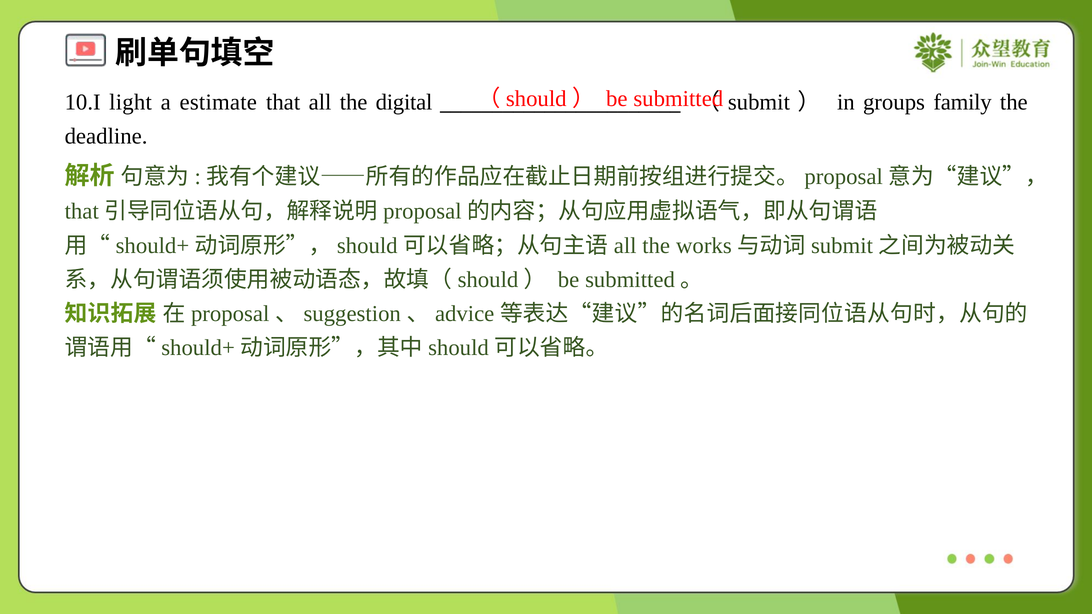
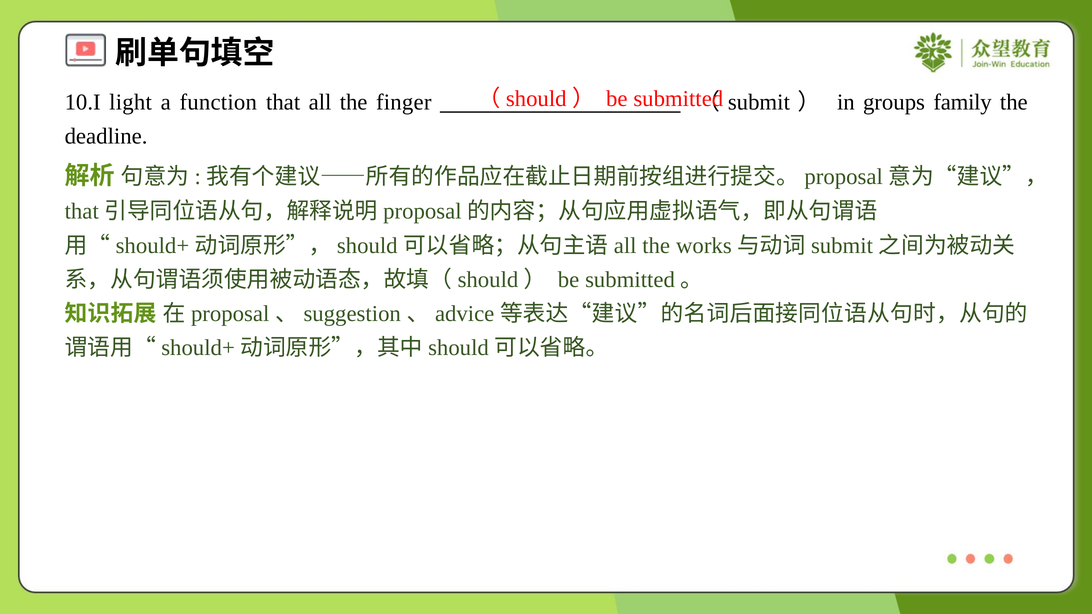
estimate: estimate -> function (218, 102)
digital: digital -> finger (404, 102)
